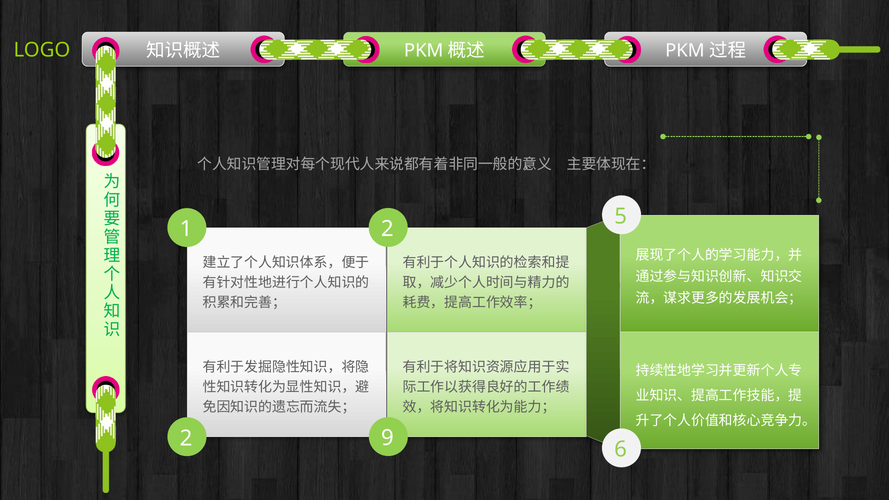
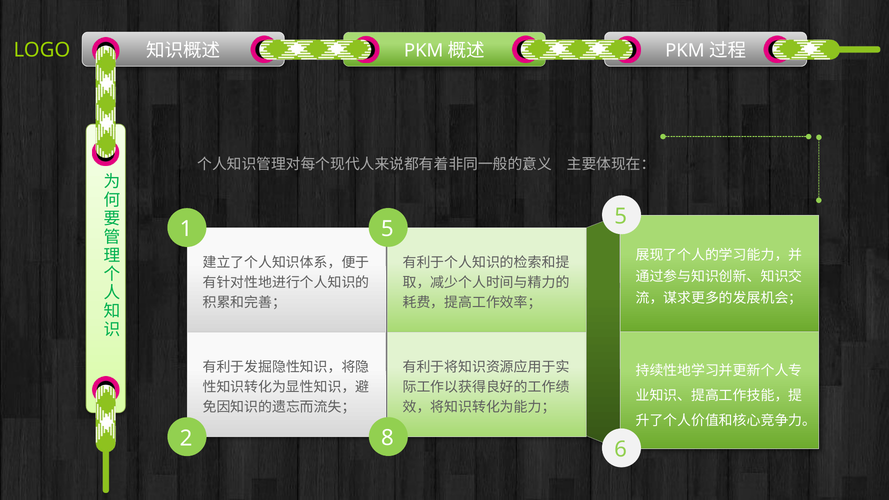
1 2: 2 -> 5 (387, 229)
9: 9 -> 8 (387, 438)
